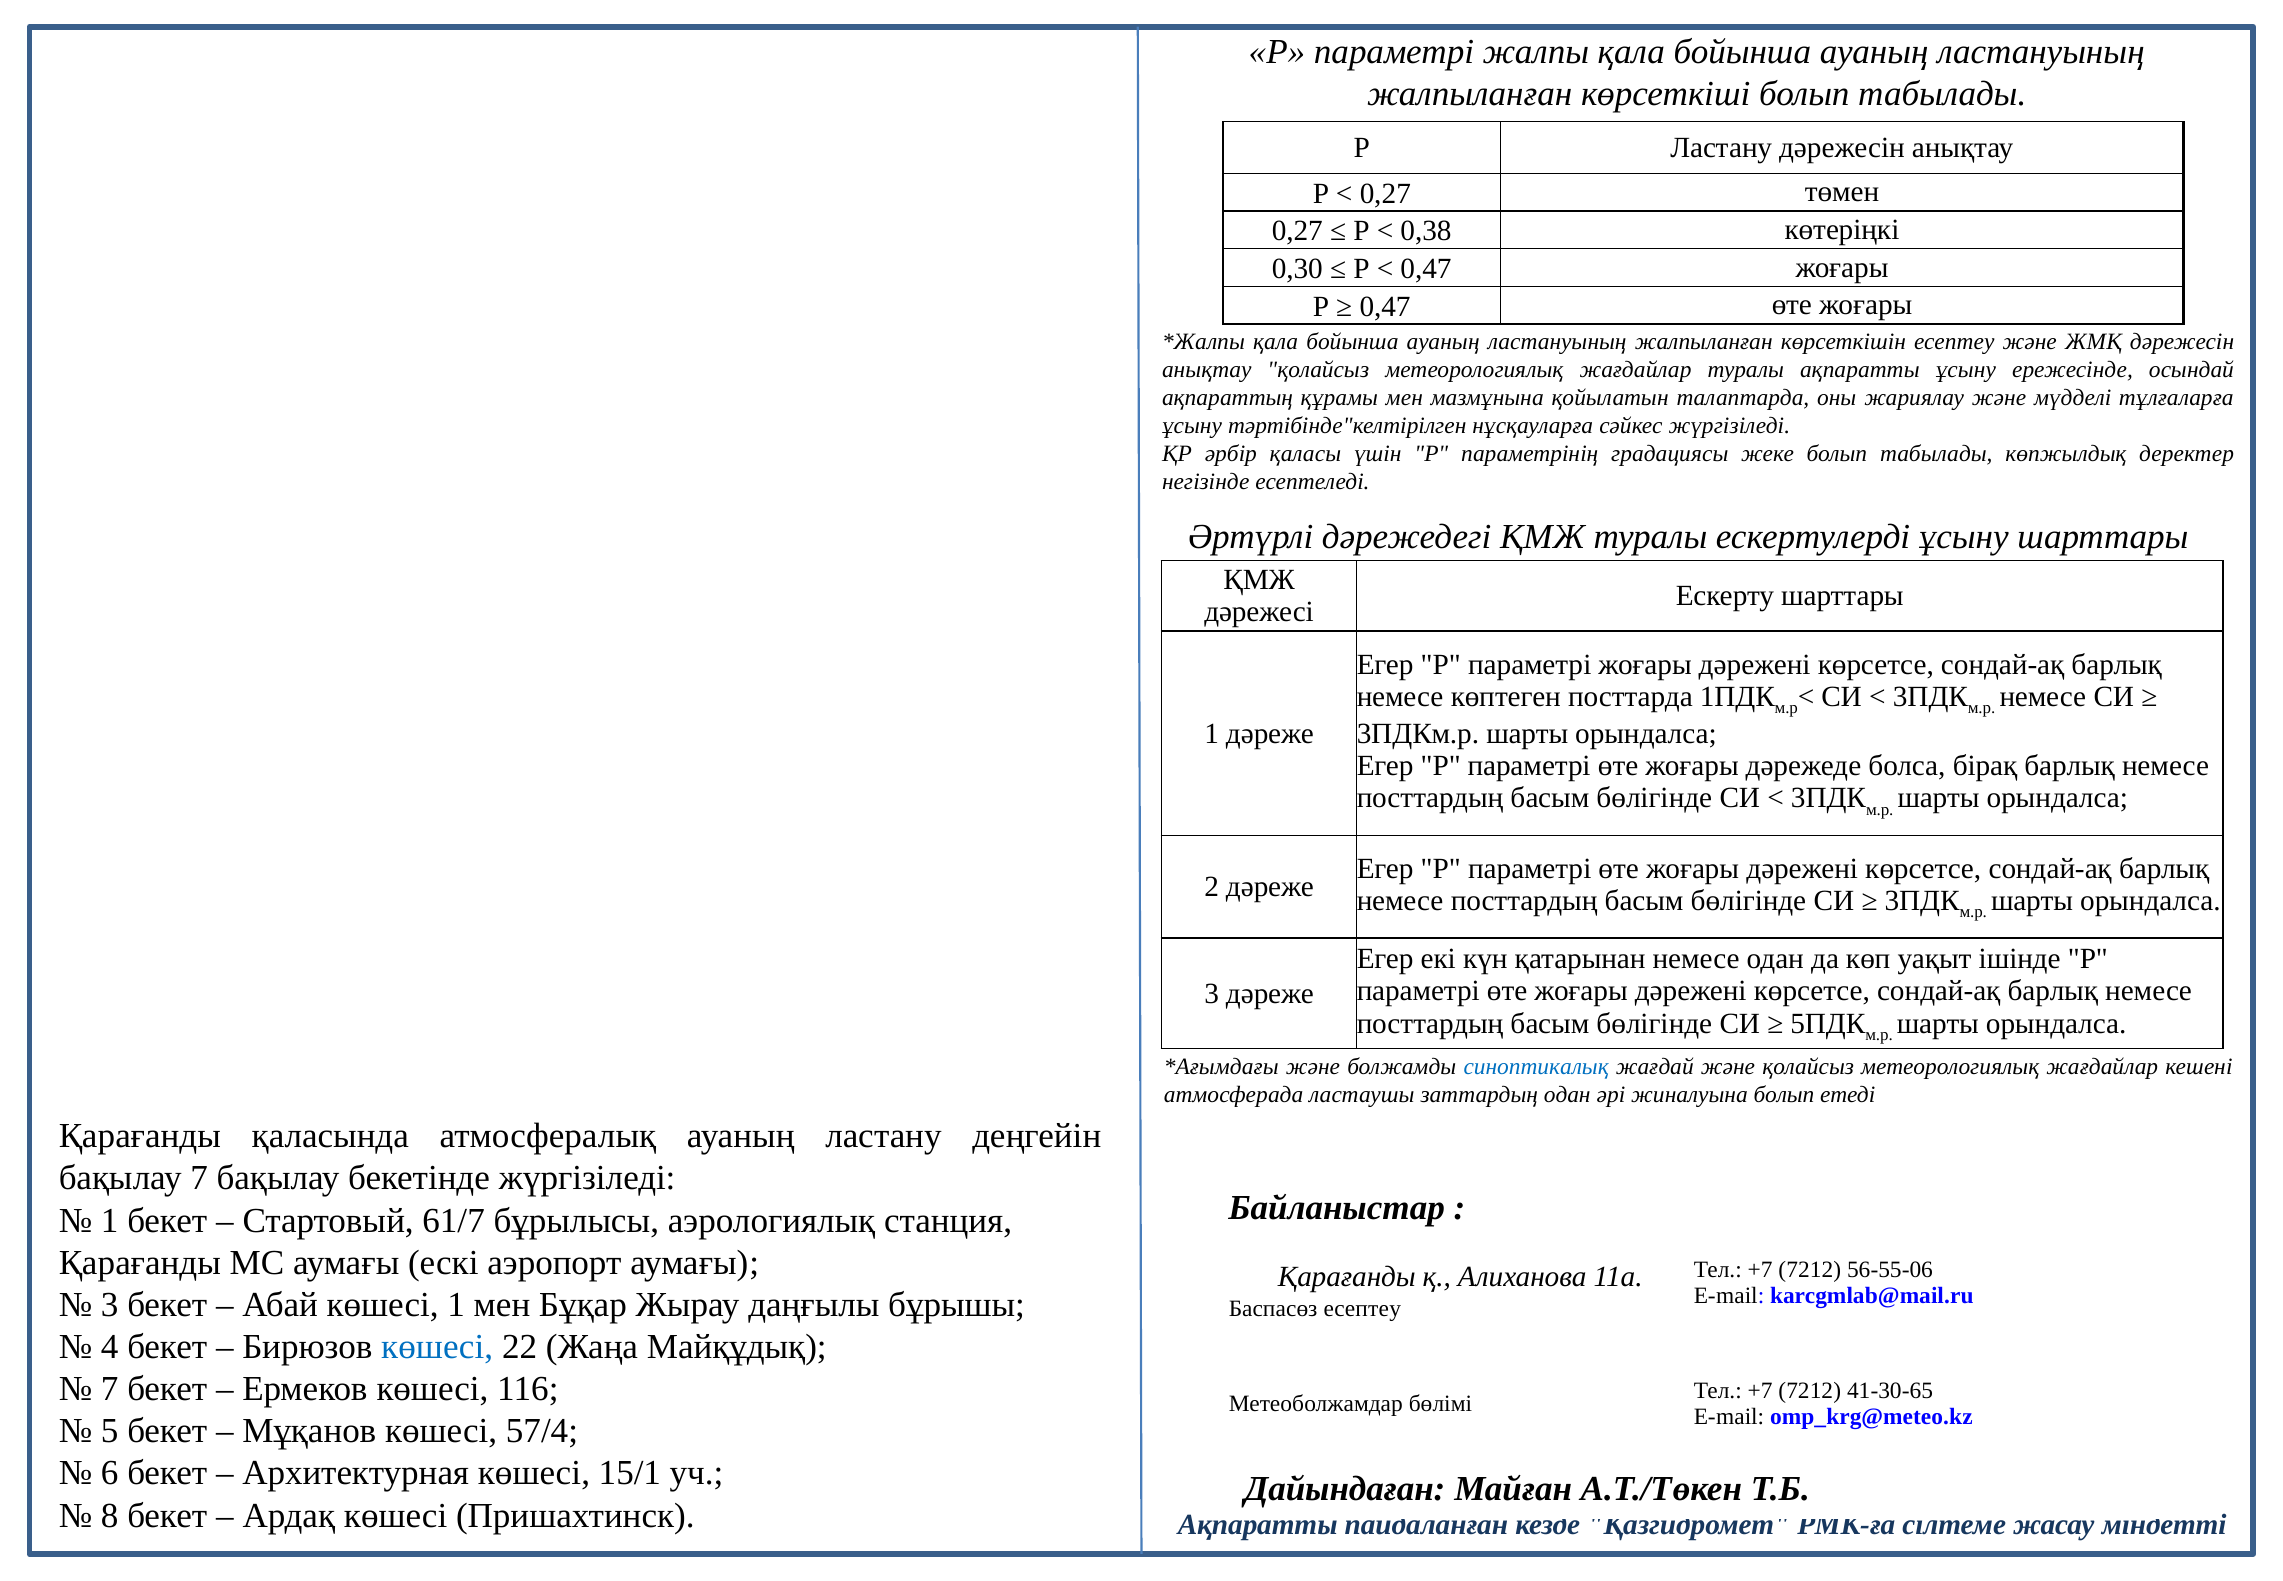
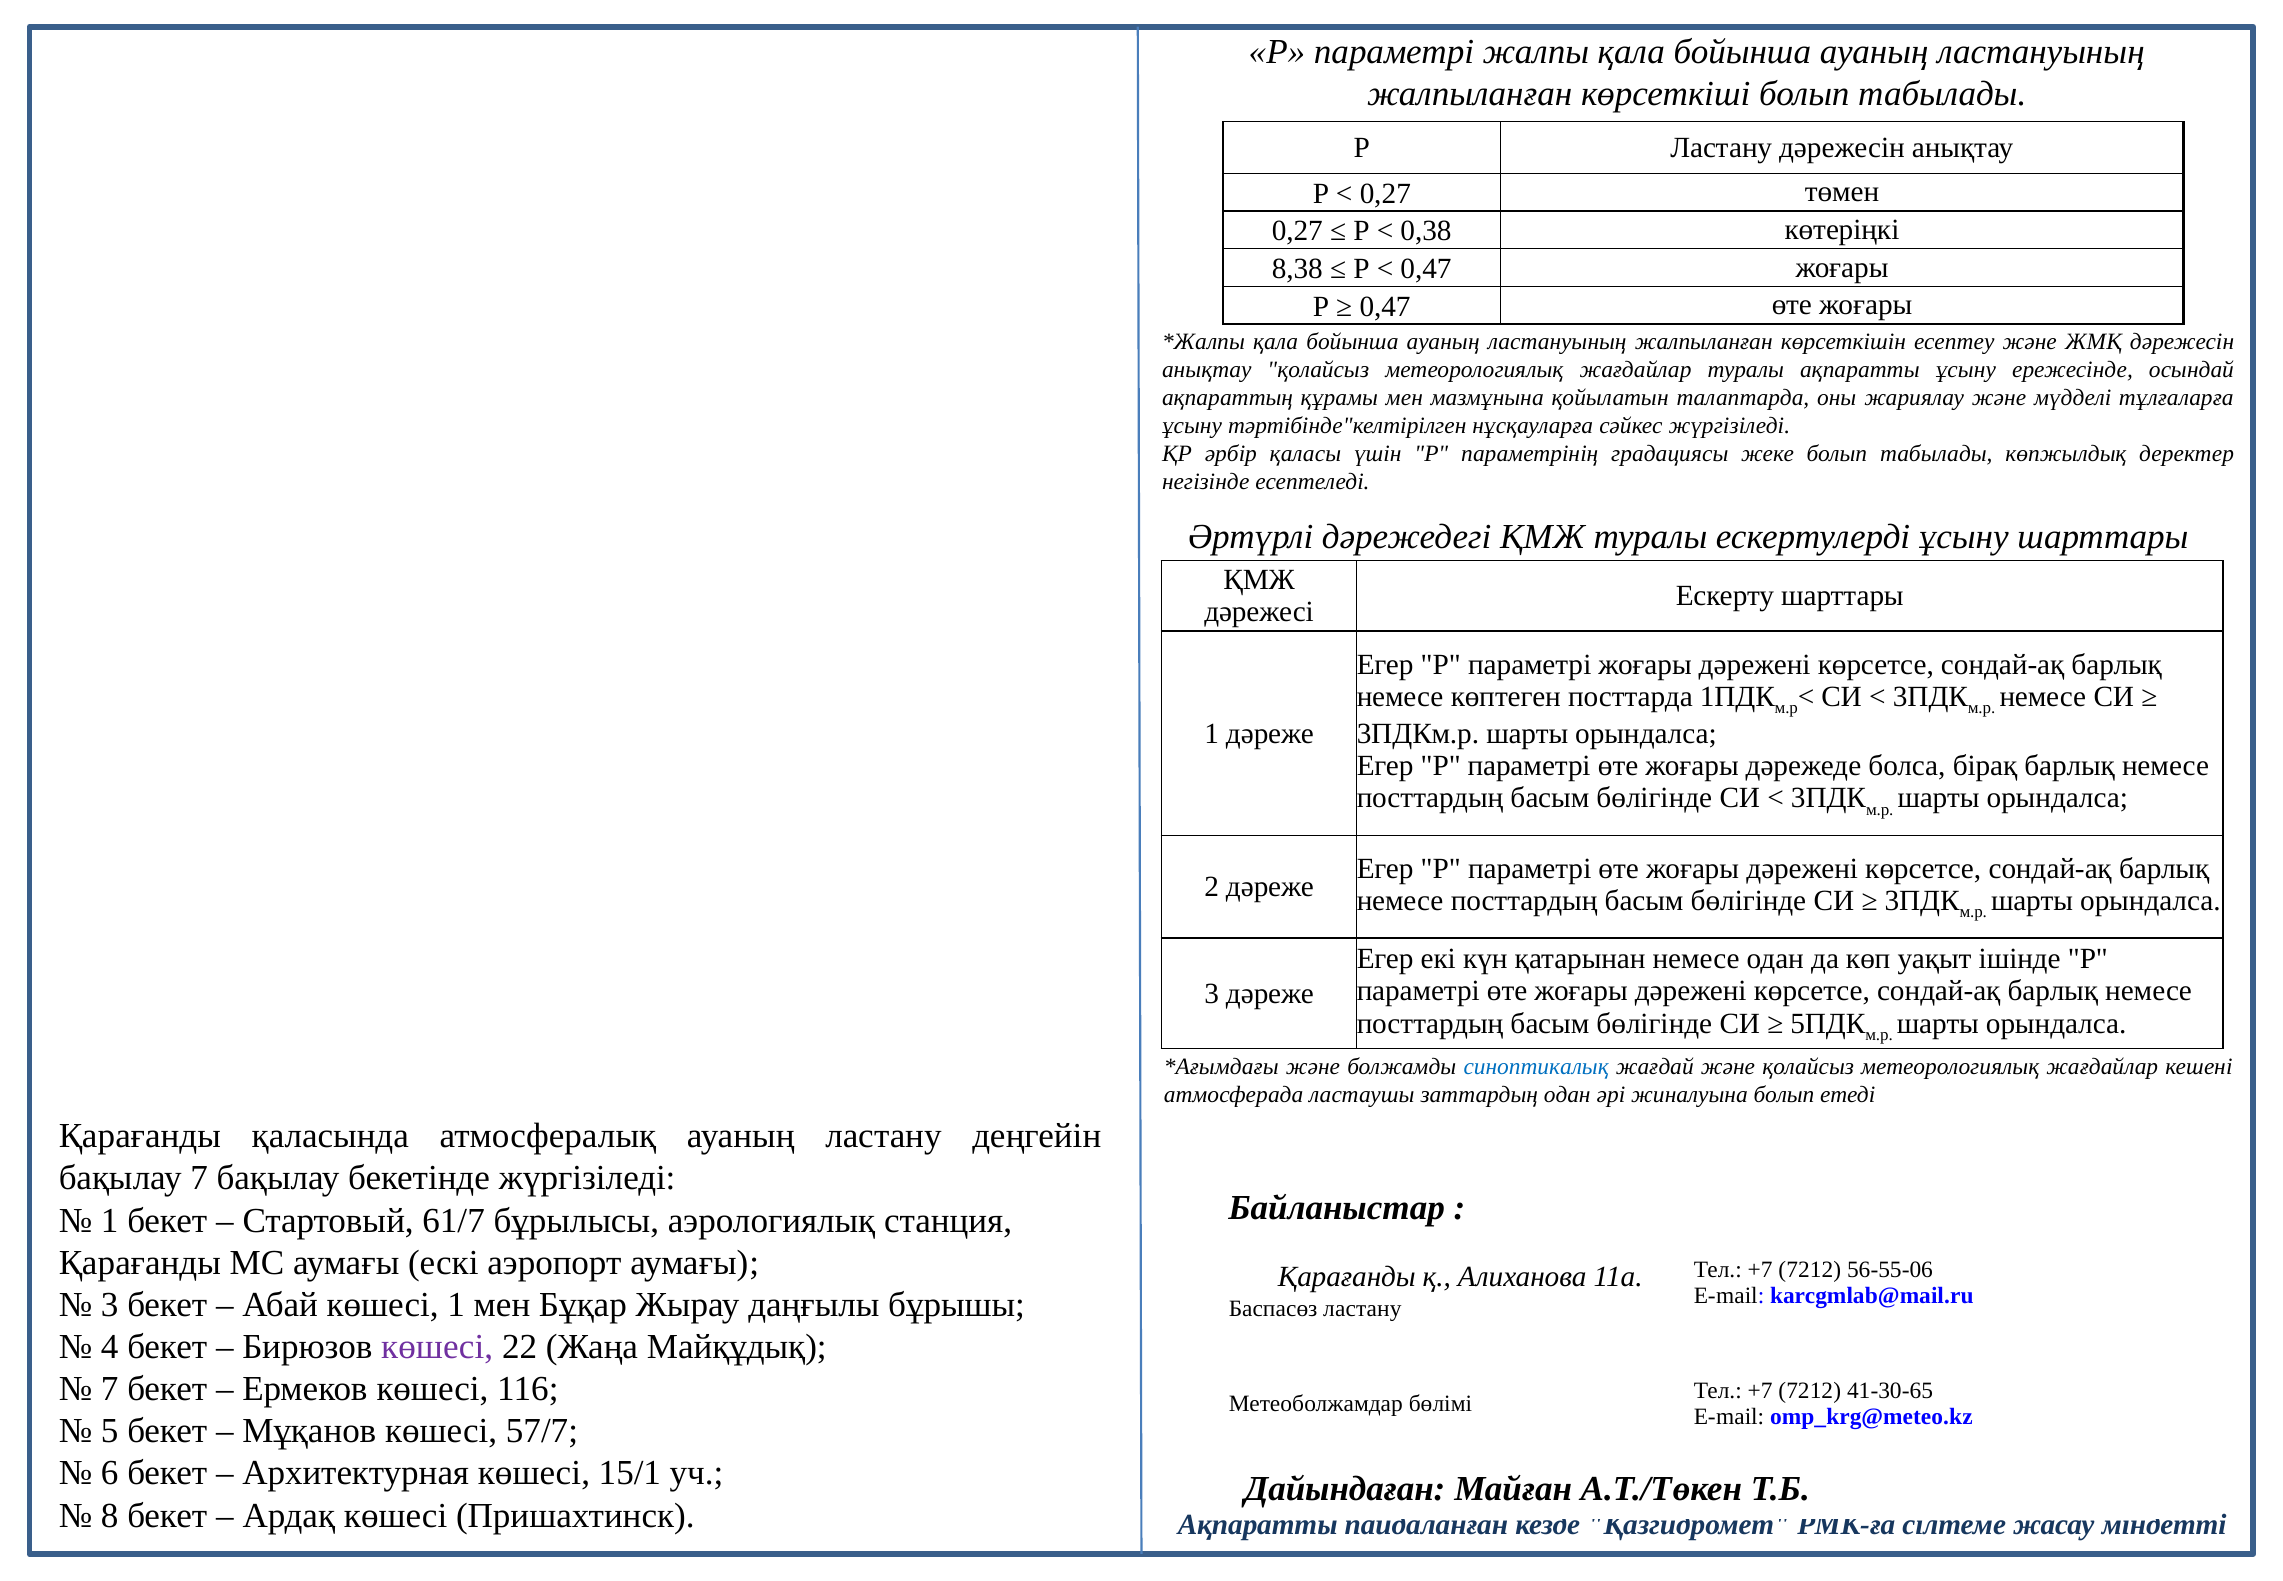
0,30: 0,30 -> 8,38 (1297, 269)
Баспасөз есептеу: есептеу -> ластану (1362, 1308)
көшесі colour: blue -> purple (437, 1347)
57/4: 57/4 -> 57/7 (542, 1431)
